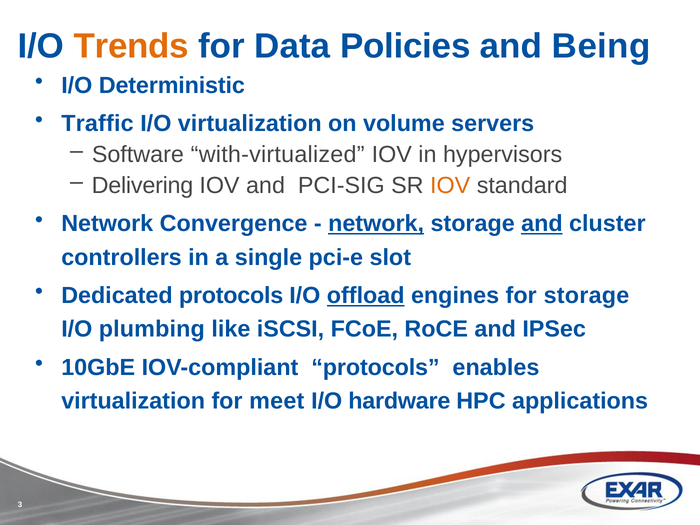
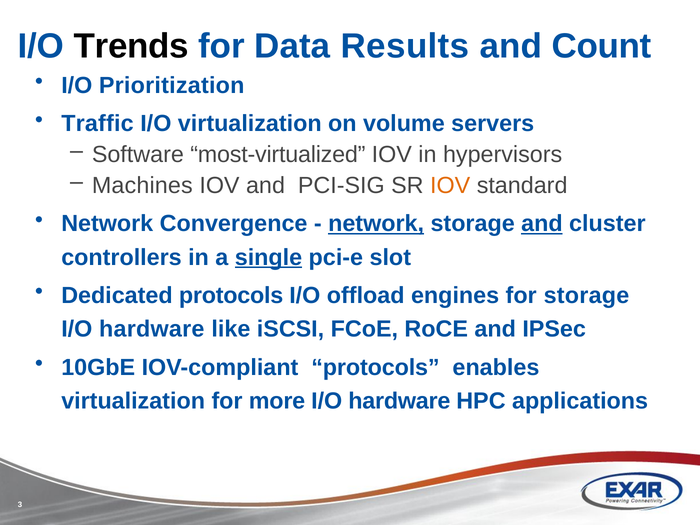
Trends colour: orange -> black (131, 46)
Policies: Policies -> Results (405, 46)
Being: Being -> Count (602, 46)
Deterministic: Deterministic -> Prioritization (172, 85)
with-virtualized: with-virtualized -> most-virtualized (278, 155)
Delivering: Delivering -> Machines (142, 185)
single underline: none -> present (268, 257)
offload underline: present -> none (366, 296)
plumbing: plumbing -> hardware (152, 329)
meet: meet -> more (277, 401)
